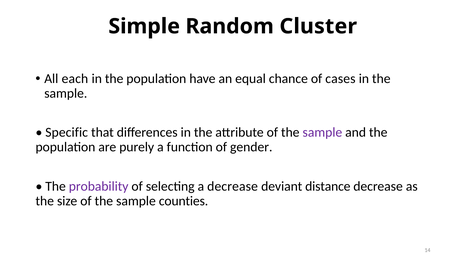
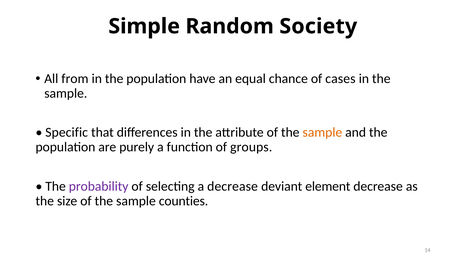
Cluster: Cluster -> Society (318, 26)
each: each -> from (75, 79)
sample colour: purple -> orange (322, 133)
gender: gender -> groups (251, 147)
distance: distance -> element (328, 186)
